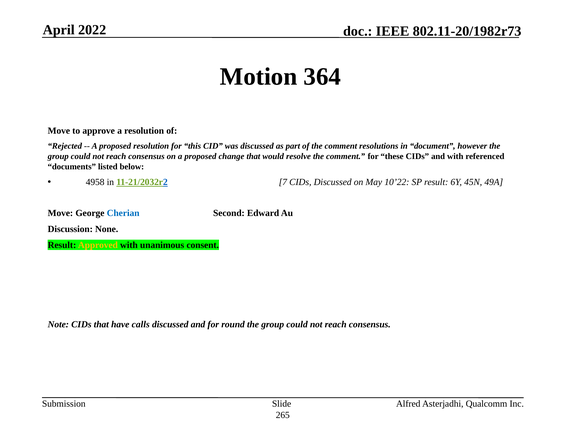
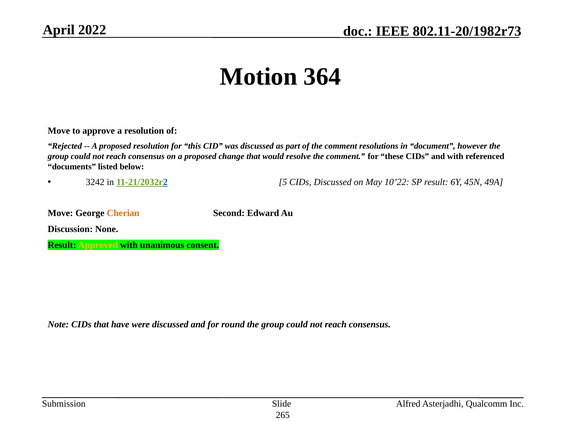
4958: 4958 -> 3242 (95, 182)
7: 7 -> 5 (283, 182)
Cherian colour: blue -> orange (123, 213)
calls: calls -> were (141, 324)
